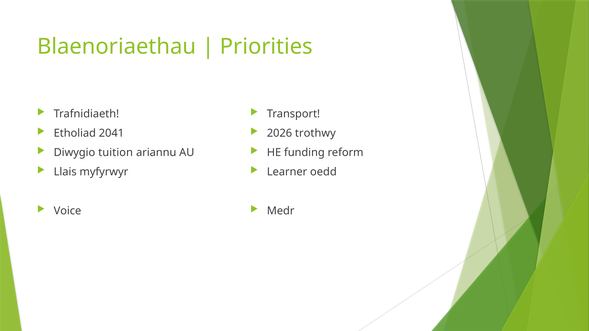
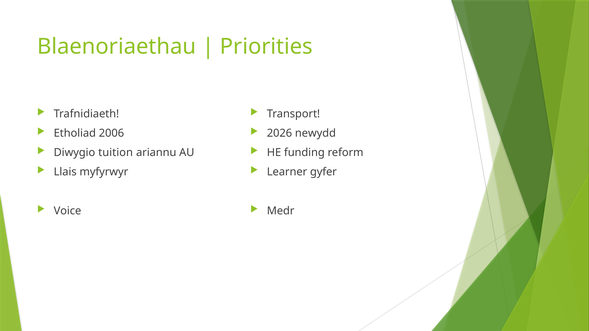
2041: 2041 -> 2006 (111, 133)
trothwy: trothwy -> newydd (315, 133)
oedd: oedd -> gyfer (323, 172)
